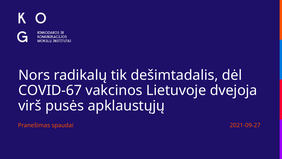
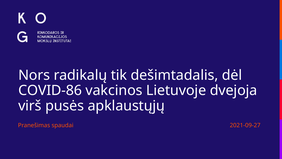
COVID-67: COVID-67 -> COVID-86 (50, 90)
